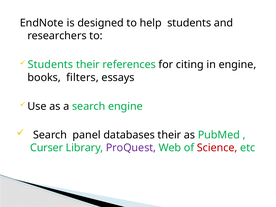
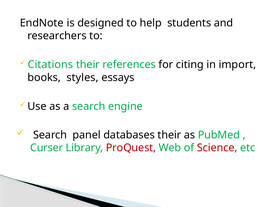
Students: Students -> Citations (50, 65)
in engine: engine -> import (237, 65)
filters: filters -> styles (83, 78)
ProQuest colour: purple -> red (131, 148)
